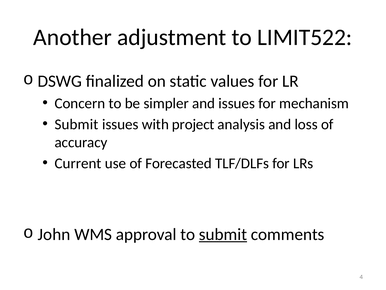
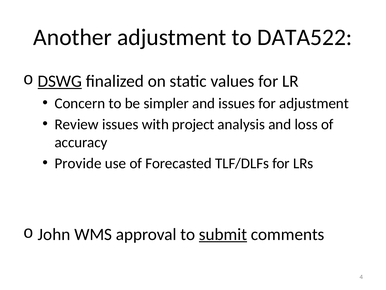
LIMIT522: LIMIT522 -> DATA522 (305, 37)
DSWG underline: none -> present (60, 81)
for mechanism: mechanism -> adjustment (314, 103)
Submit: Submit -> Review (77, 124)
Current: Current -> Provide (78, 163)
